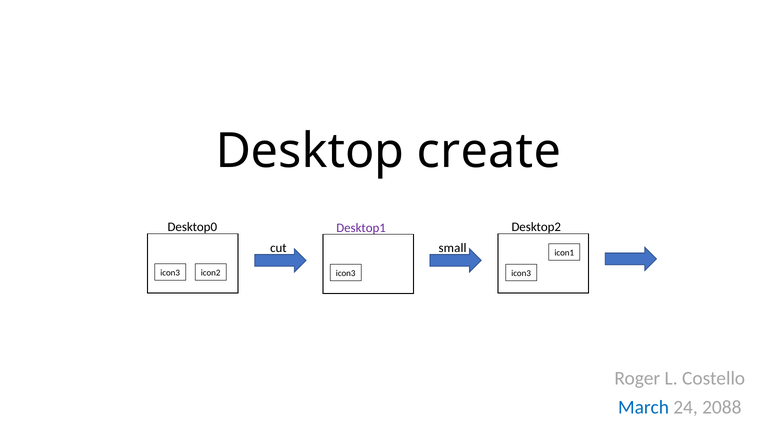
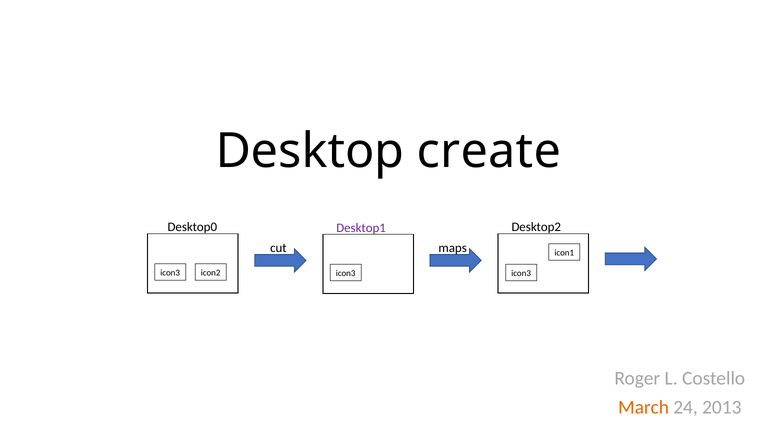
small: small -> maps (453, 248)
March colour: blue -> orange (644, 408)
2088: 2088 -> 2013 (722, 408)
